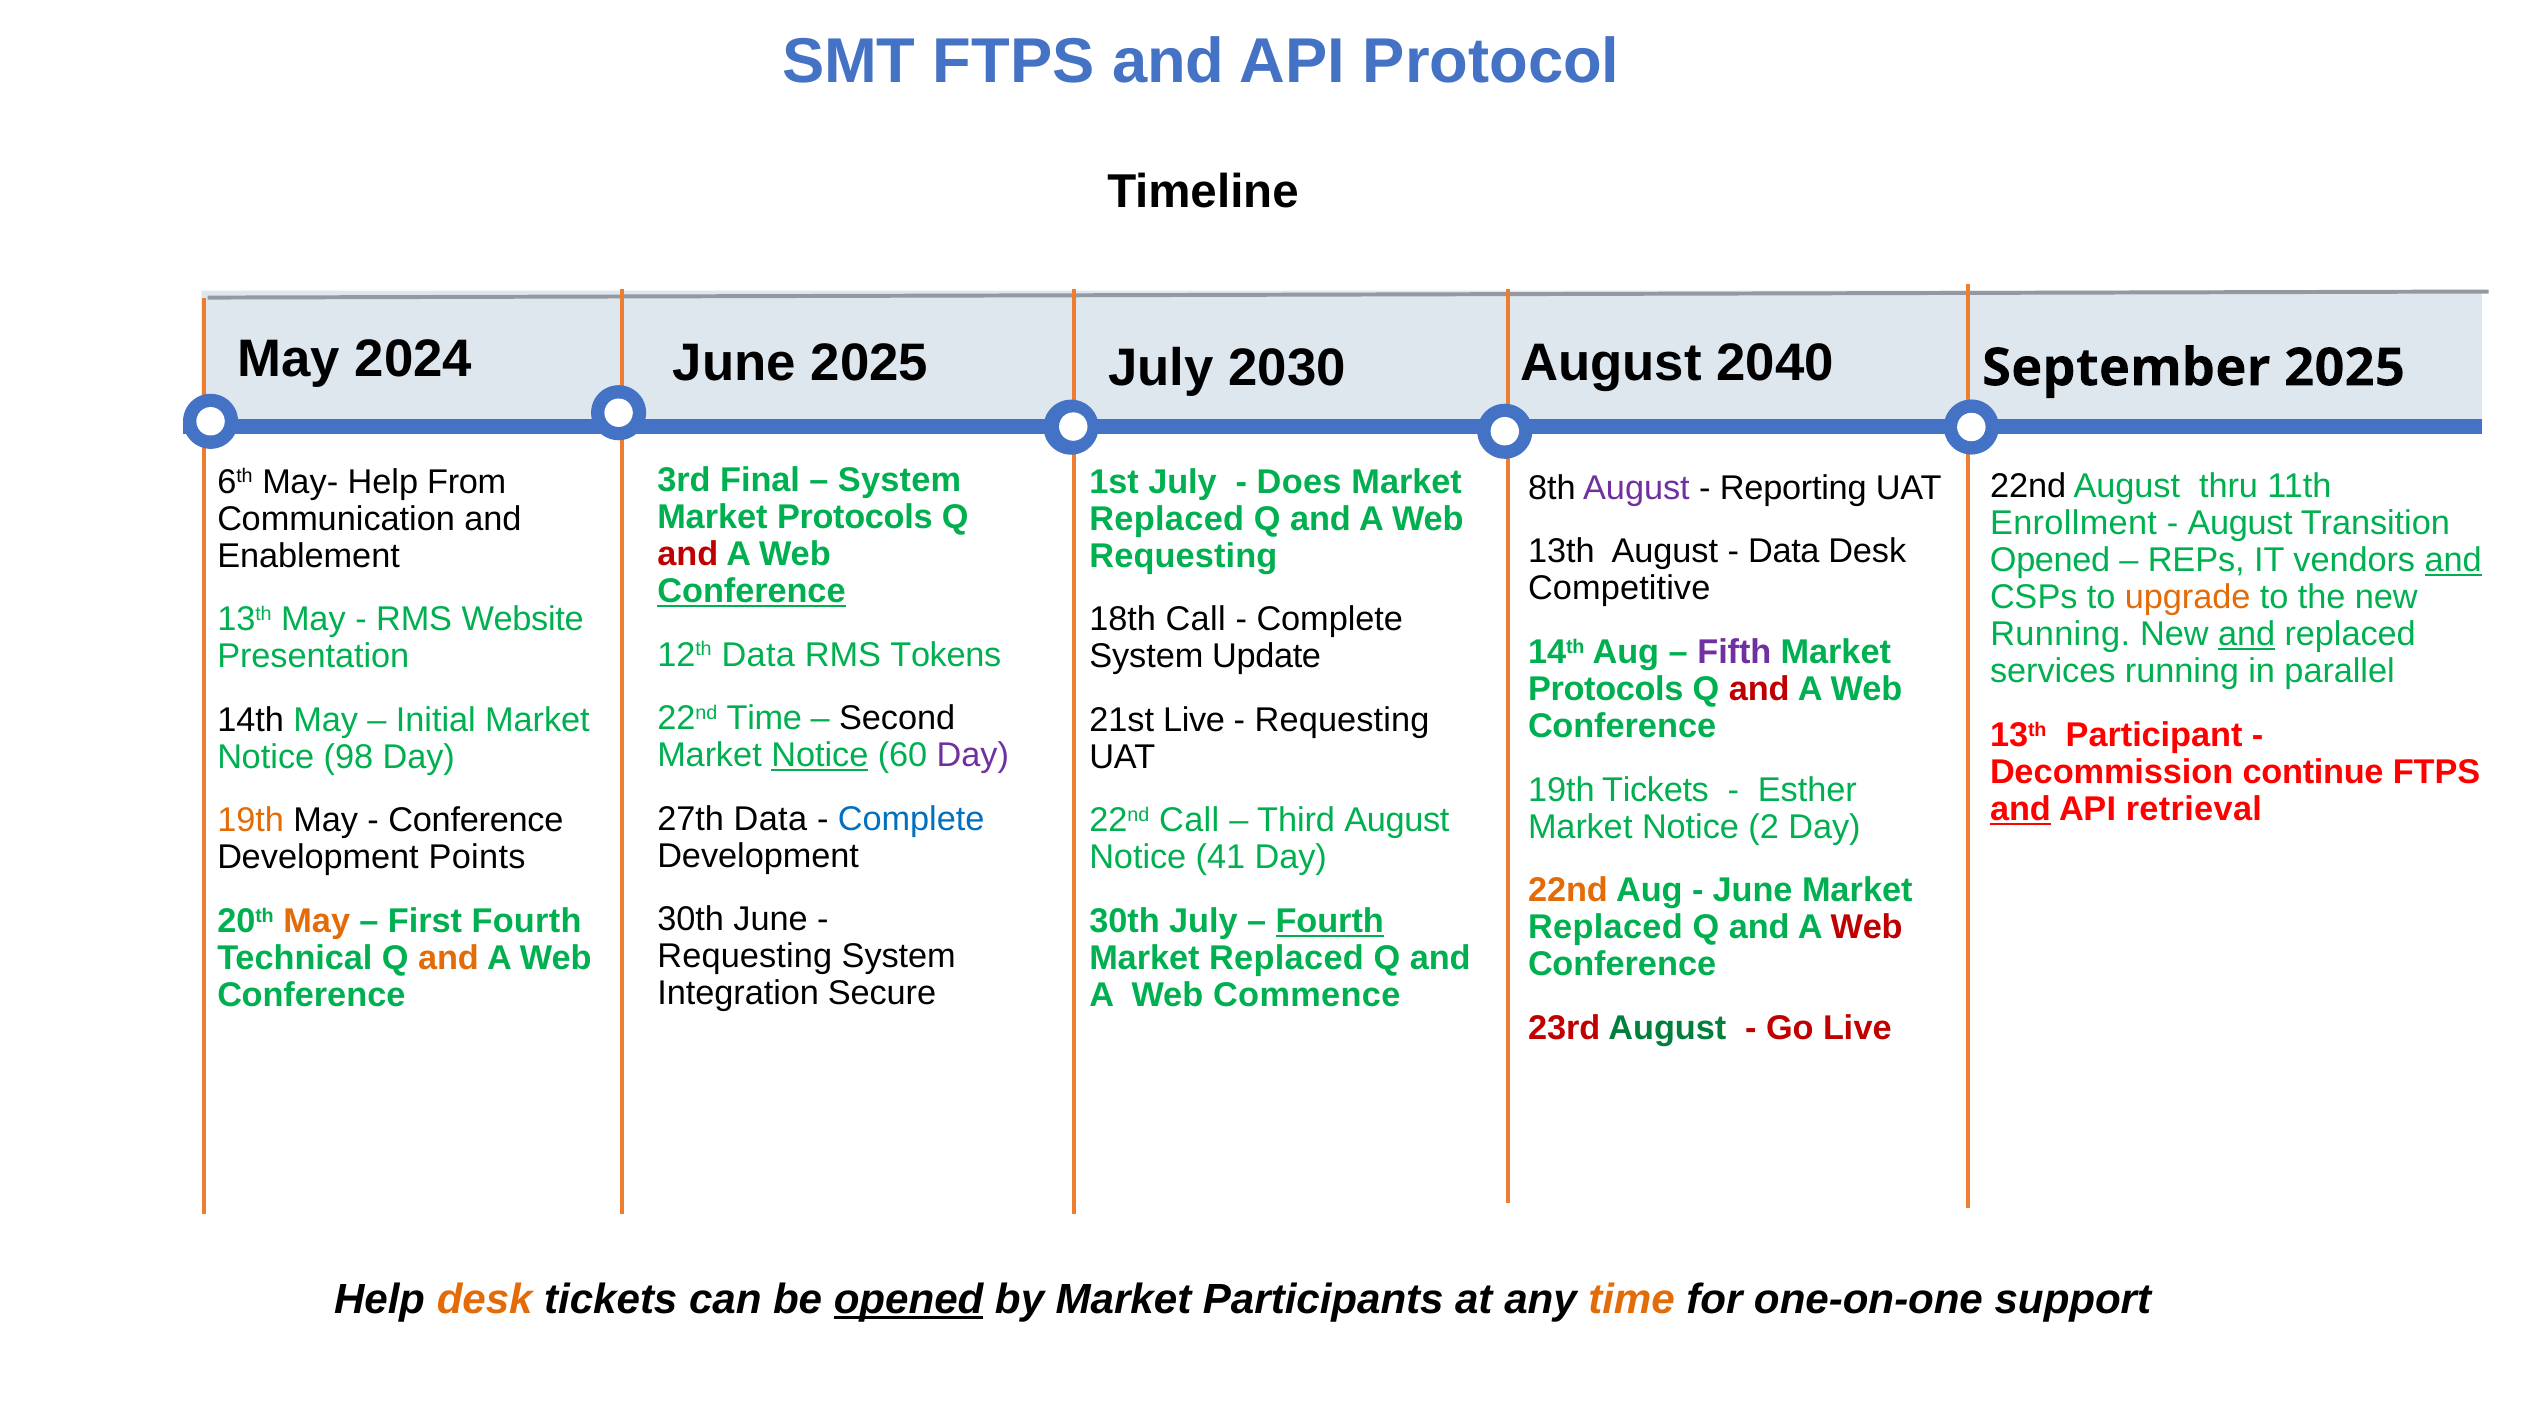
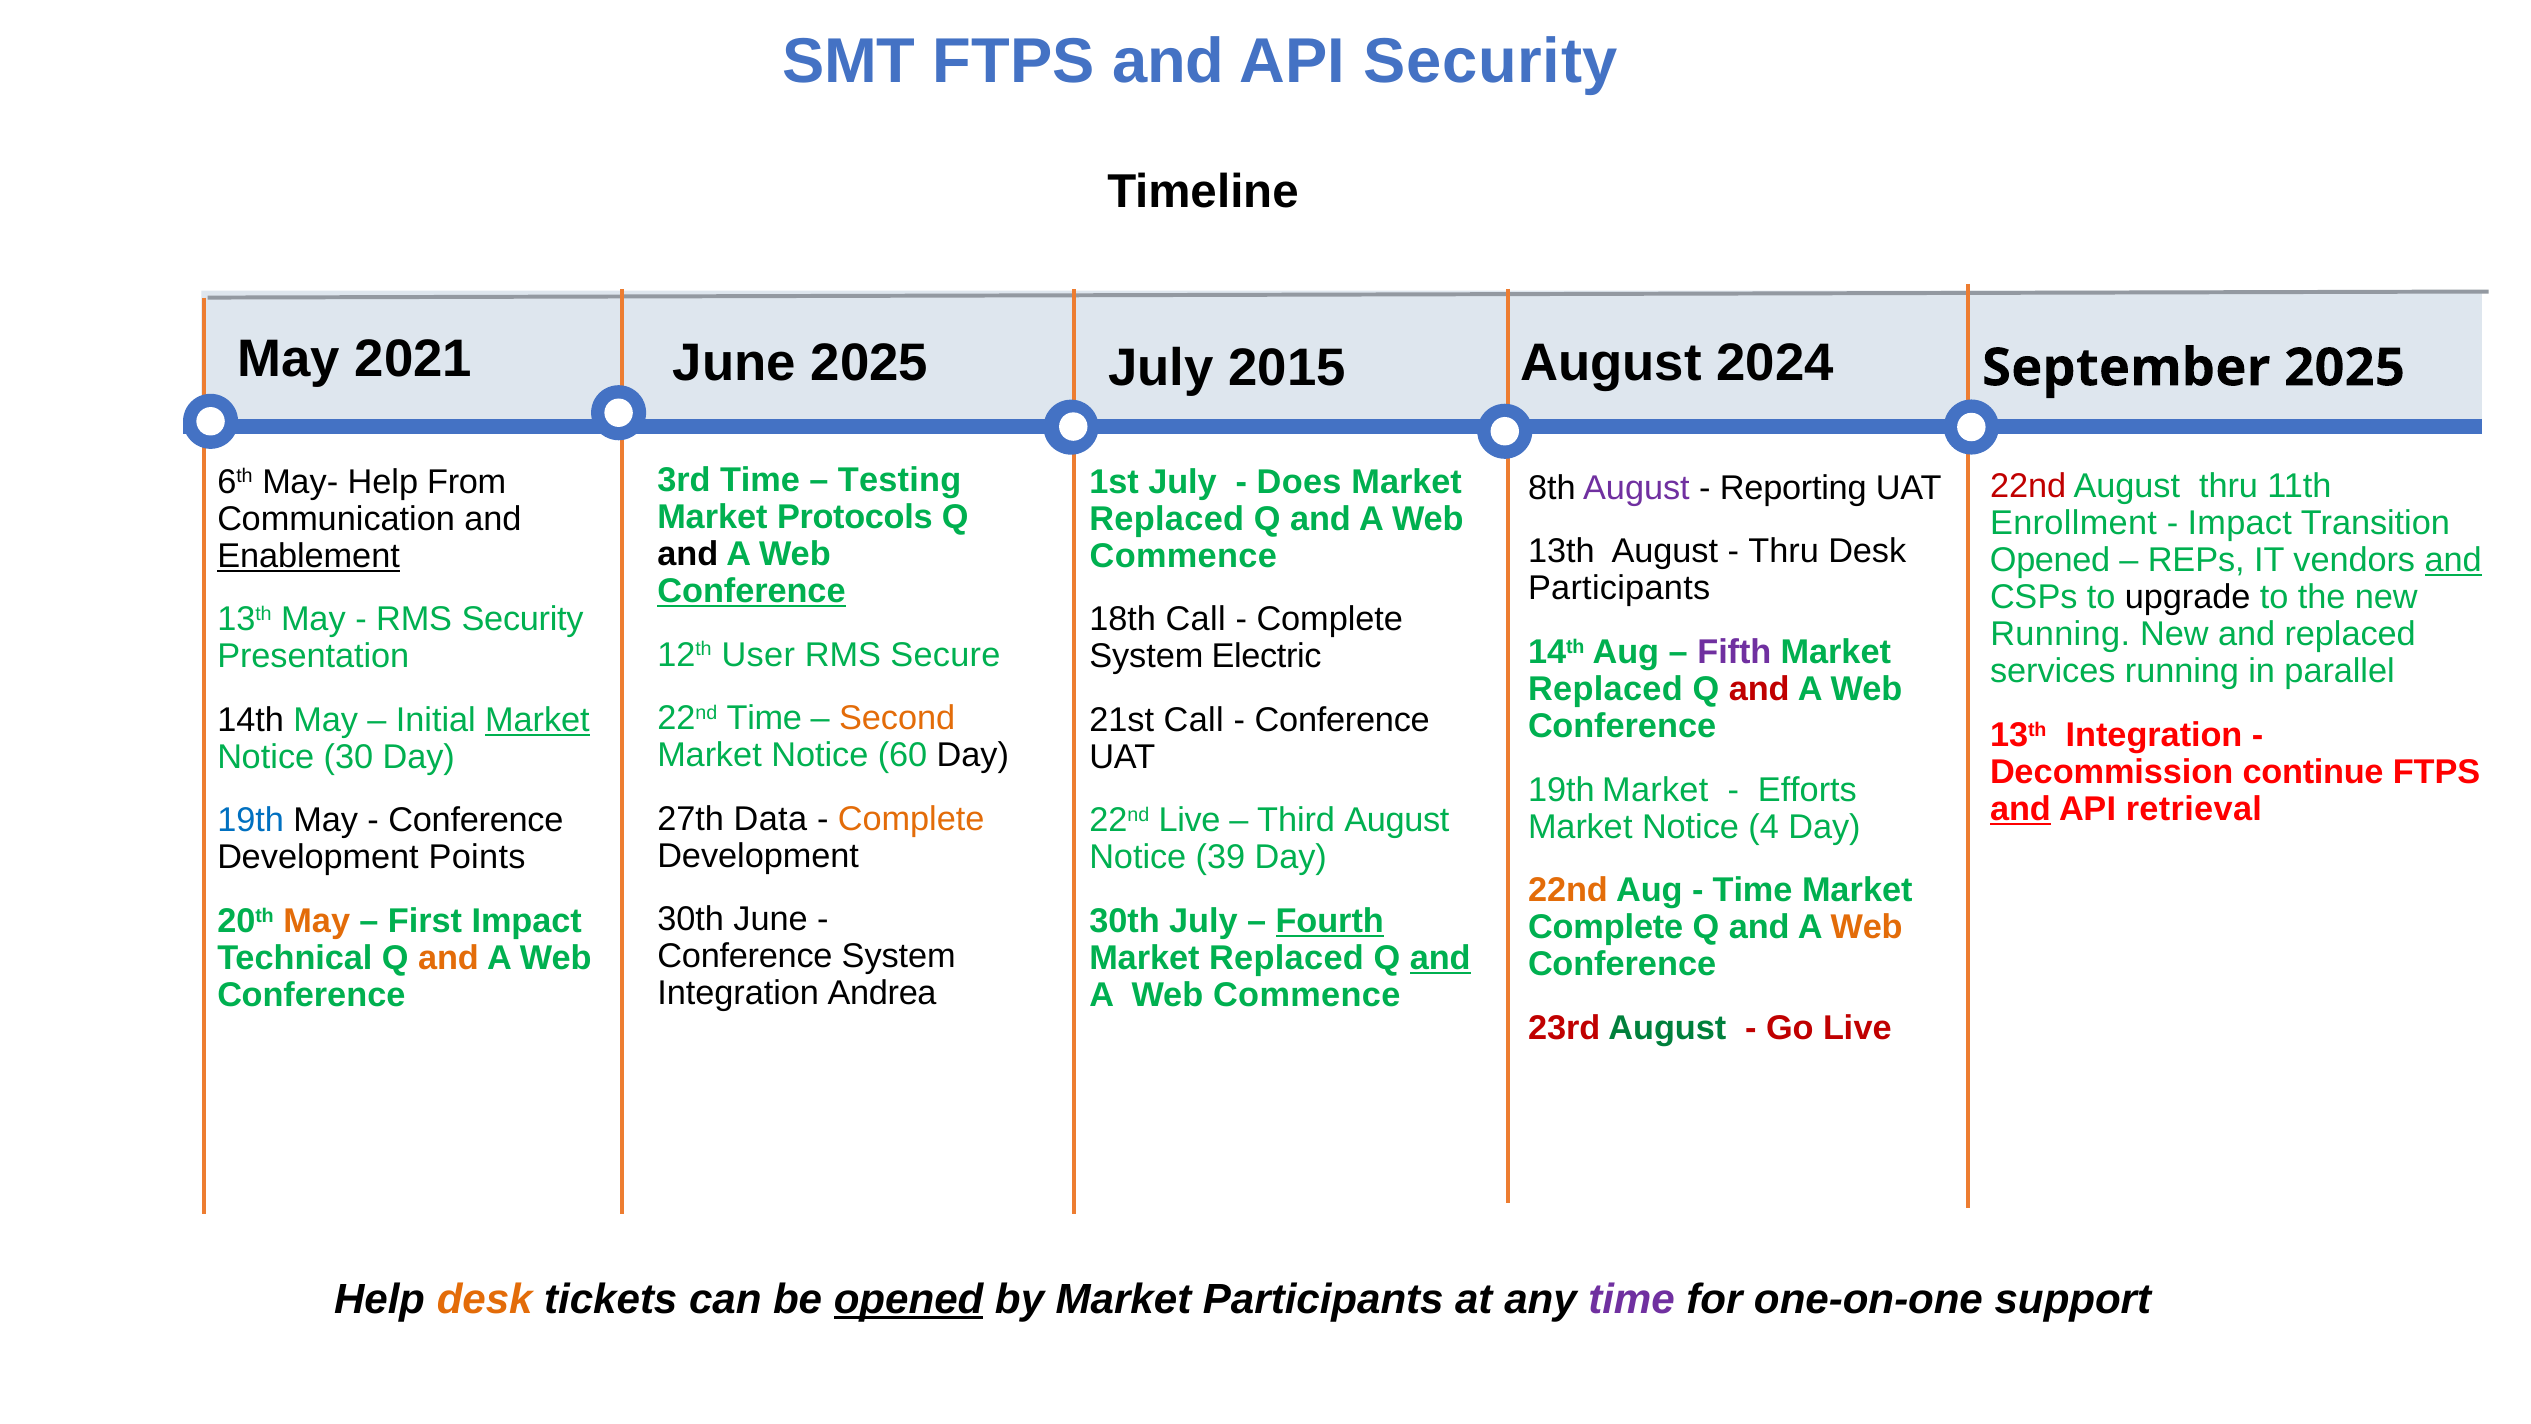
API Protocol: Protocol -> Security (1491, 61)
2024: 2024 -> 2021 (414, 359)
2040: 2040 -> 2024 (1775, 363)
2030: 2030 -> 2015 (1287, 368)
3rd Final: Final -> Time (760, 480)
System: System -> Testing (900, 480)
22nd colour: black -> red (2028, 486)
August: August -> Impact (2240, 523)
Data: Data -> Thru (1784, 551)
and colour: red -> black (688, 554)
Enablement underline: none -> present (309, 556)
Requesting: Requesting -> Commence (1183, 556)
Competitive: Competitive -> Participants (1619, 588)
upgrade colour: orange -> black (2188, 597)
RMS Website: Website -> Security (523, 619)
and underline: present -> none (2247, 634)
12th Data: Data -> User (758, 655)
Tokens: Tokens -> Secure (945, 655)
Update: Update -> Electric (1267, 656)
Protocols: Protocols -> Replaced (1605, 689)
Second colour: black -> orange (897, 718)
Market underline: none -> present (537, 720)
21st Live: Live -> Call (1194, 720)
Requesting: Requesting -> Conference (1342, 720)
13th Participant: Participant -> Integration (2154, 735)
Notice underline: present -> none (820, 755)
Day colour: purple -> black (973, 755)
98: 98 -> 30 (348, 757)
19th Tickets: Tickets -> Market (1655, 790)
Esther: Esther -> Efforts (1807, 790)
Complete colour: blue -> orange (911, 819)
19th colour: orange -> blue (251, 820)
22nd Call: Call -> Live (1190, 820)
2: 2 -> 4 (1764, 827)
41: 41 -> 39 (1220, 857)
June: June -> Time (1753, 890)
First Fourth: Fourth -> Impact (527, 921)
Replaced: Replaced -> Complete (1606, 927)
Web colour: red -> orange (1867, 927)
Requesting: Requesting -> Conference (745, 956)
and underline: none -> present (1440, 958)
Secure: Secure -> Andrea (882, 993)
time colour: orange -> purple (1632, 1299)
